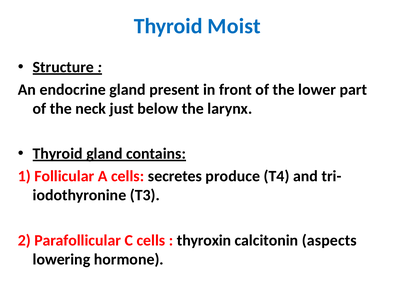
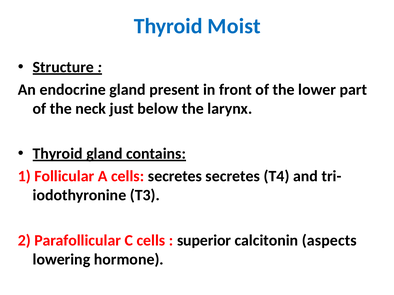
secretes produce: produce -> secretes (233, 177)
thyroxin: thyroxin -> superior (204, 241)
